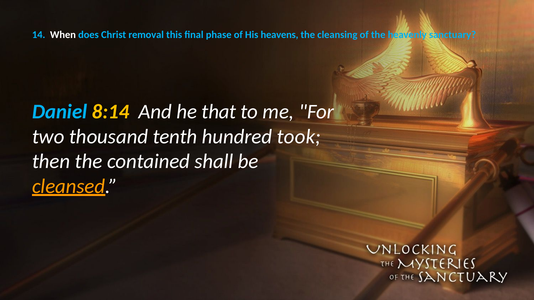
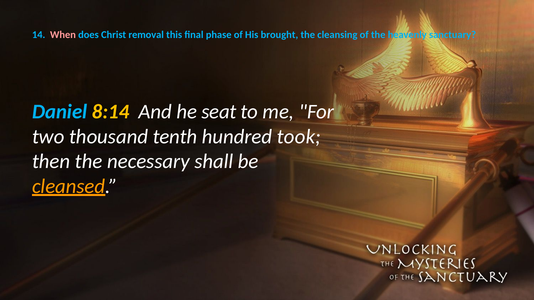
When colour: white -> pink (63, 35)
heavens: heavens -> brought (279, 35)
that: that -> seat (219, 112)
contained: contained -> necessary (148, 162)
